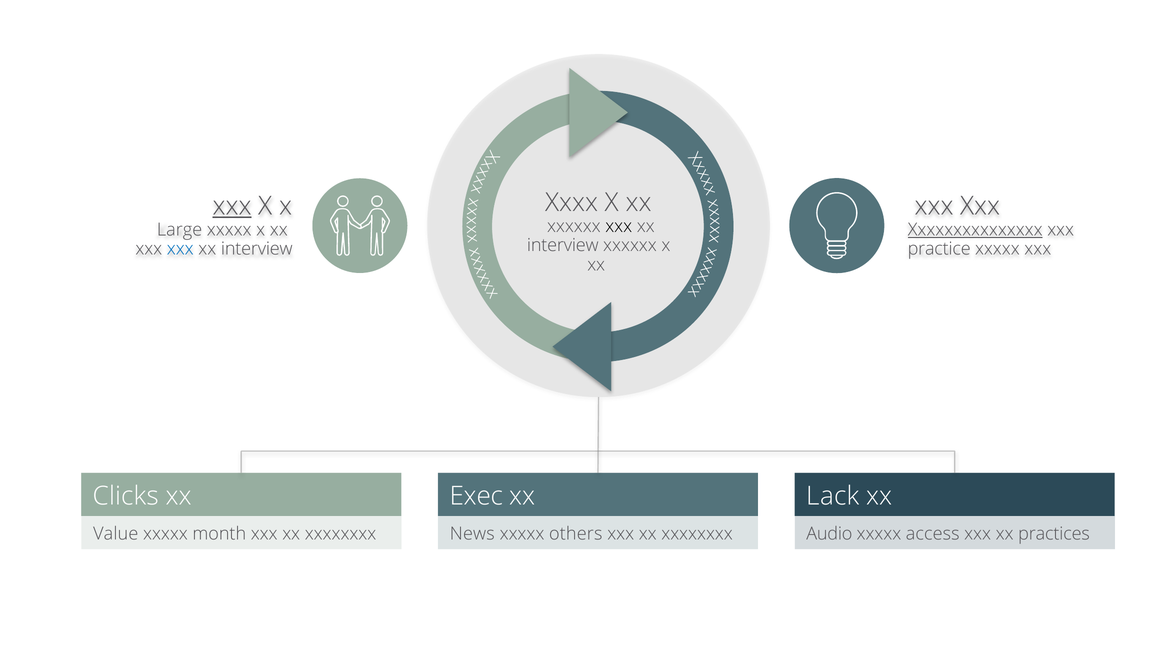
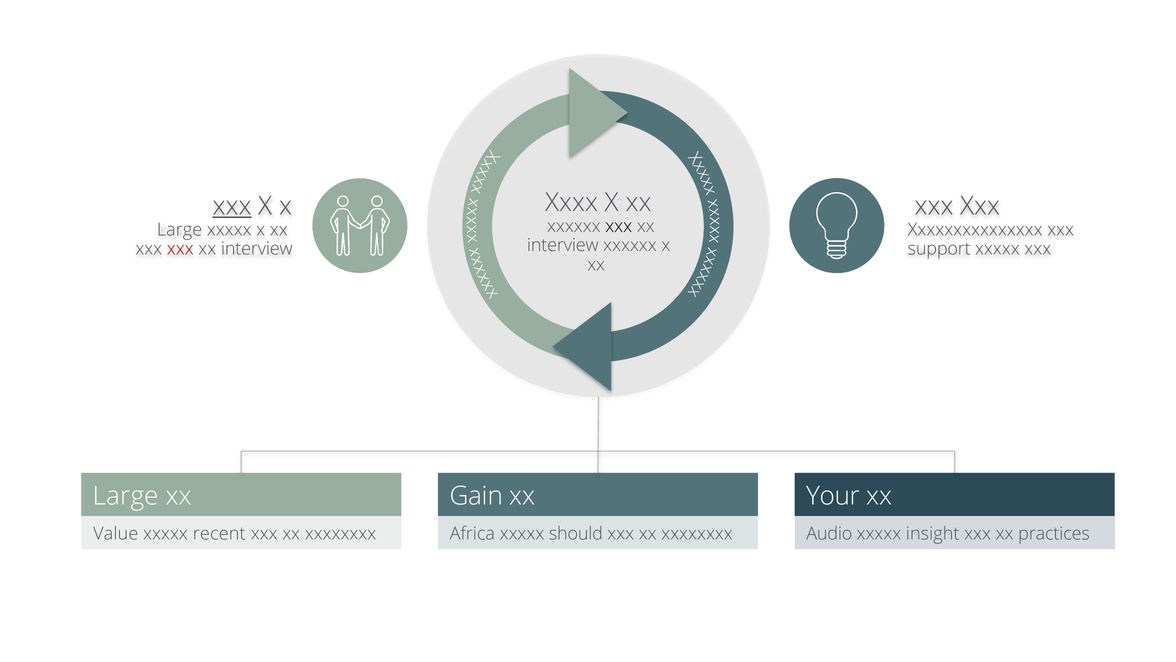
Xxxxxxxxxxxxxxx underline: present -> none (975, 230)
xxx colour: blue -> red (180, 249)
practice: practice -> support (939, 249)
Clicks: Clicks -> Large (126, 496)
Exec: Exec -> Gain (476, 496)
Lack: Lack -> Your (833, 496)
month: month -> recent (219, 533)
News: News -> Africa (472, 533)
others: others -> should (576, 533)
access: access -> insight (933, 533)
